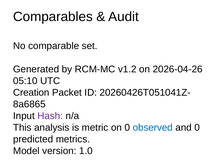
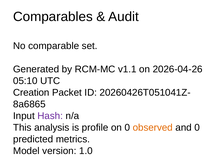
v1.2: v1.2 -> v1.1 (127, 69)
metric: metric -> profile (95, 128)
observed colour: blue -> orange (153, 128)
